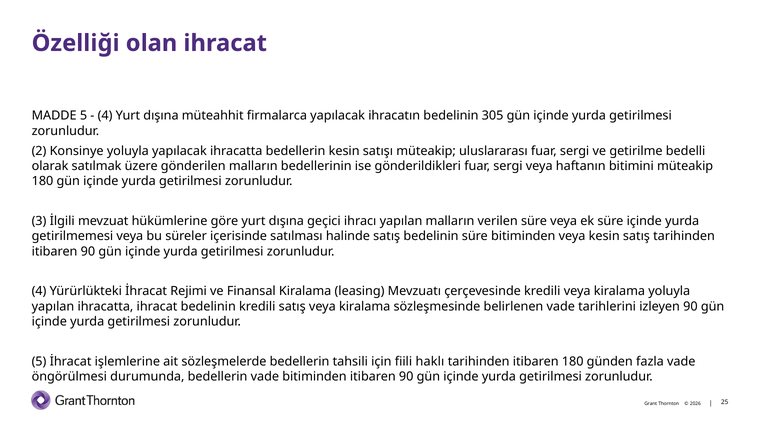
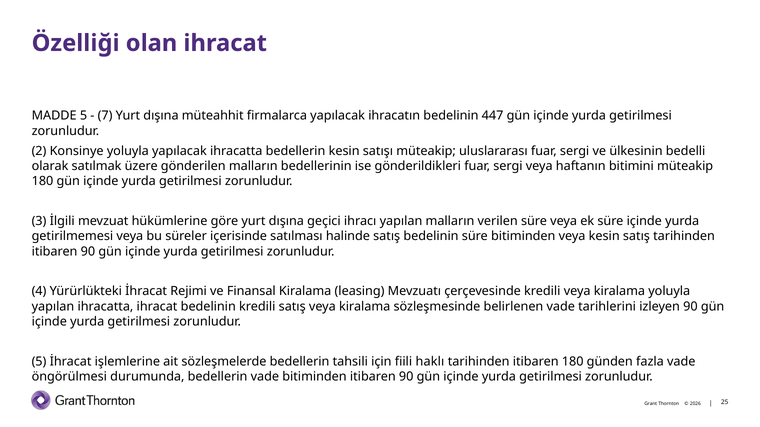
4: 4 -> 7 (105, 116)
305: 305 -> 447 (493, 116)
getirilme: getirilme -> ülkesinin (636, 151)
